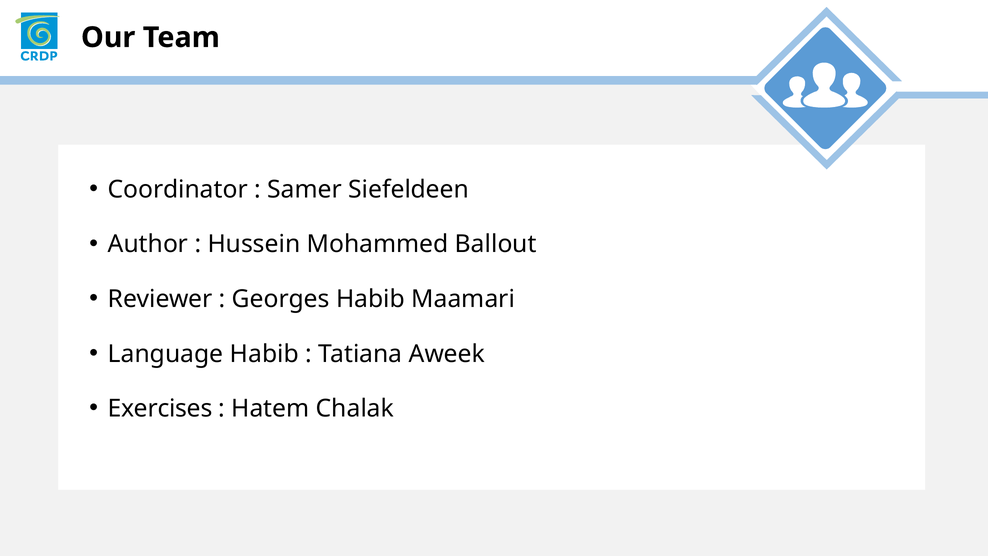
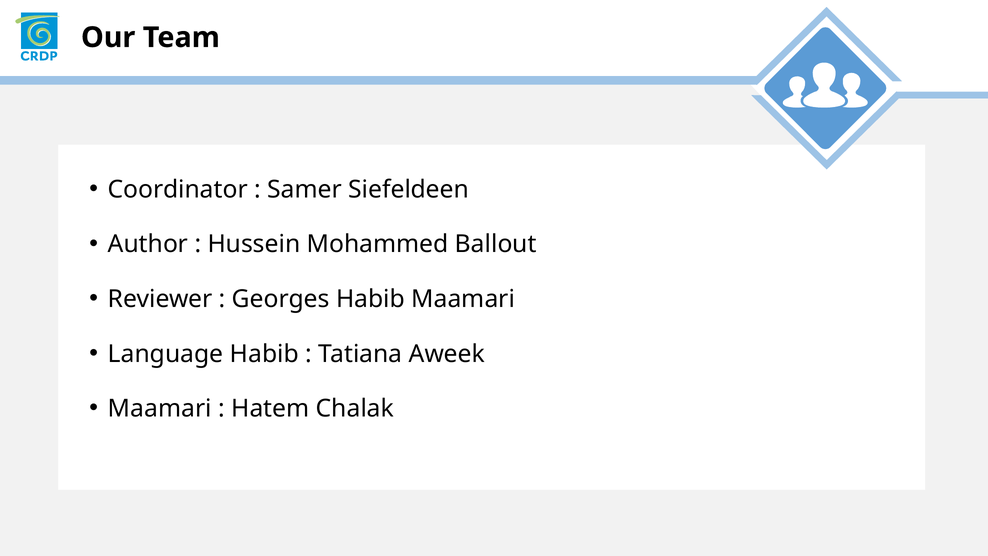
Exercises: Exercises -> Maamari (160, 408)
